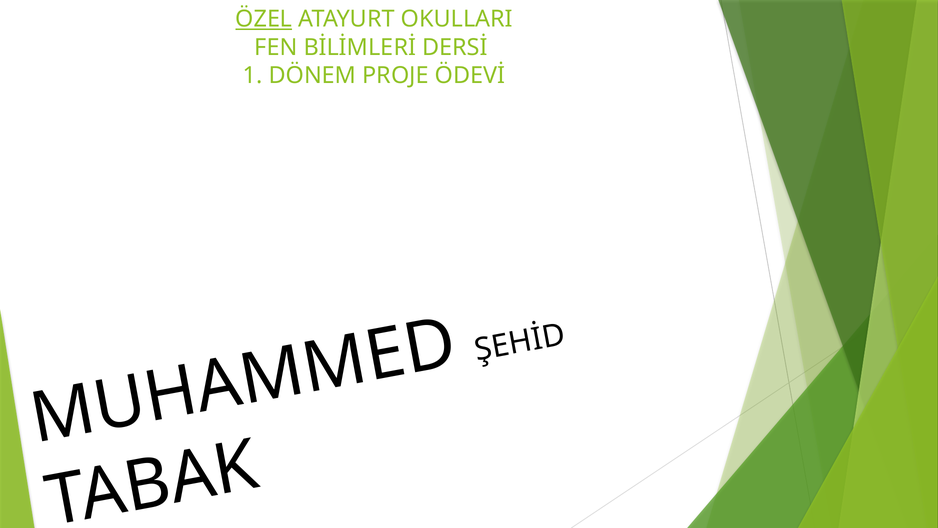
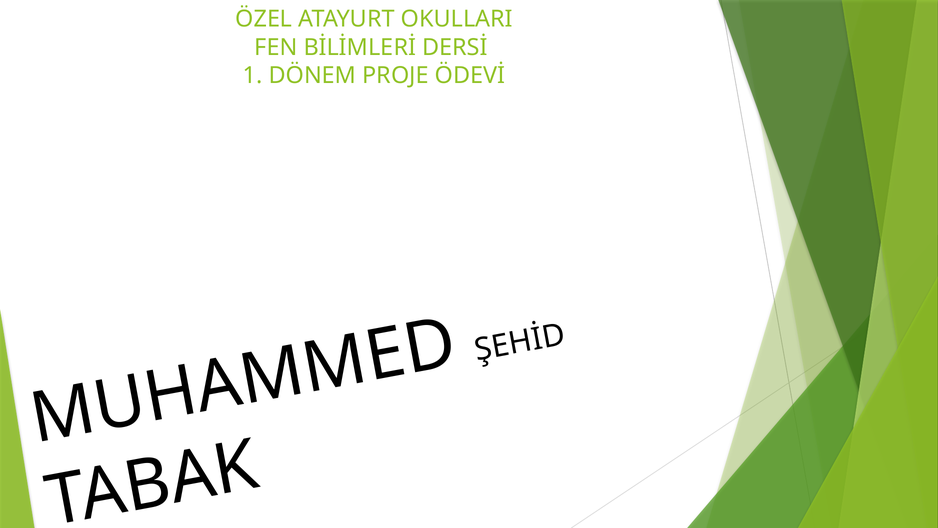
ÖZEL underline: present -> none (264, 19)
